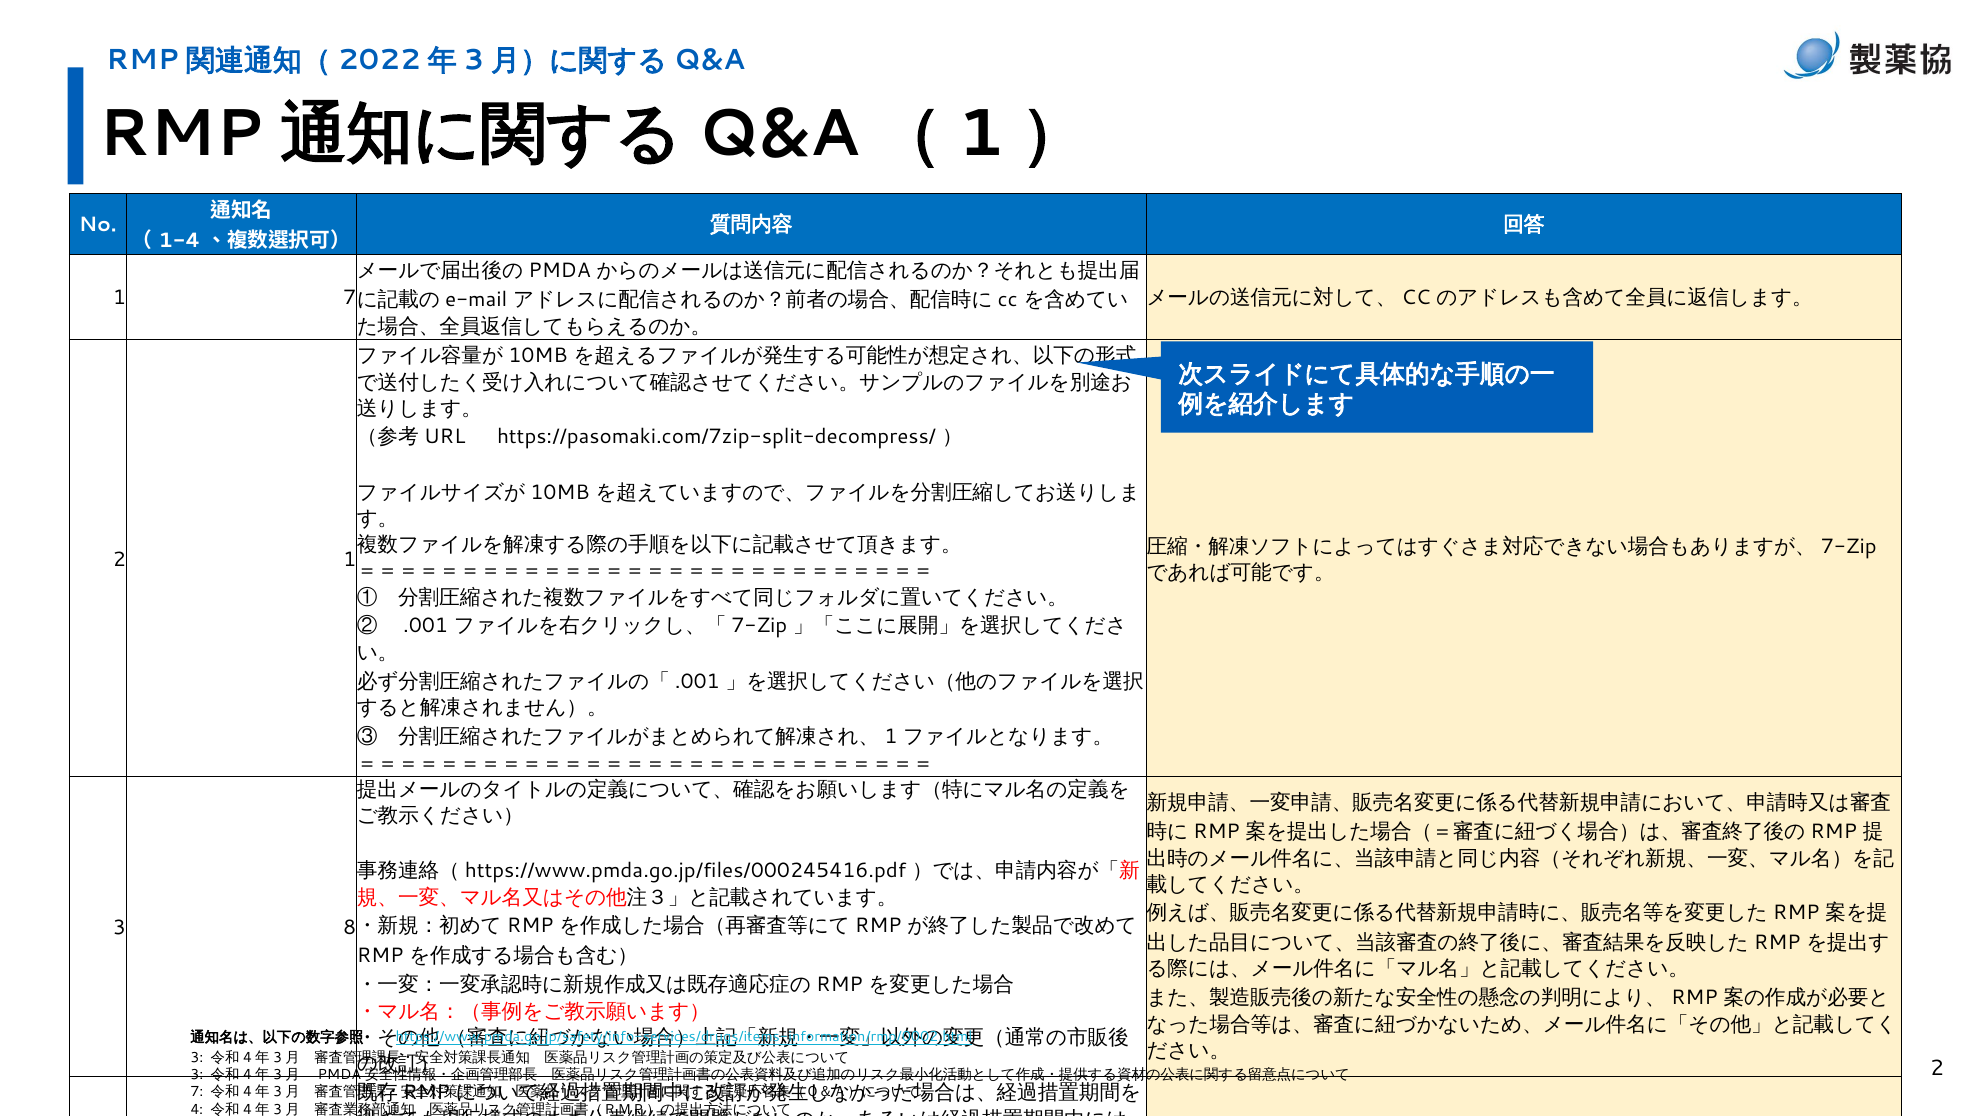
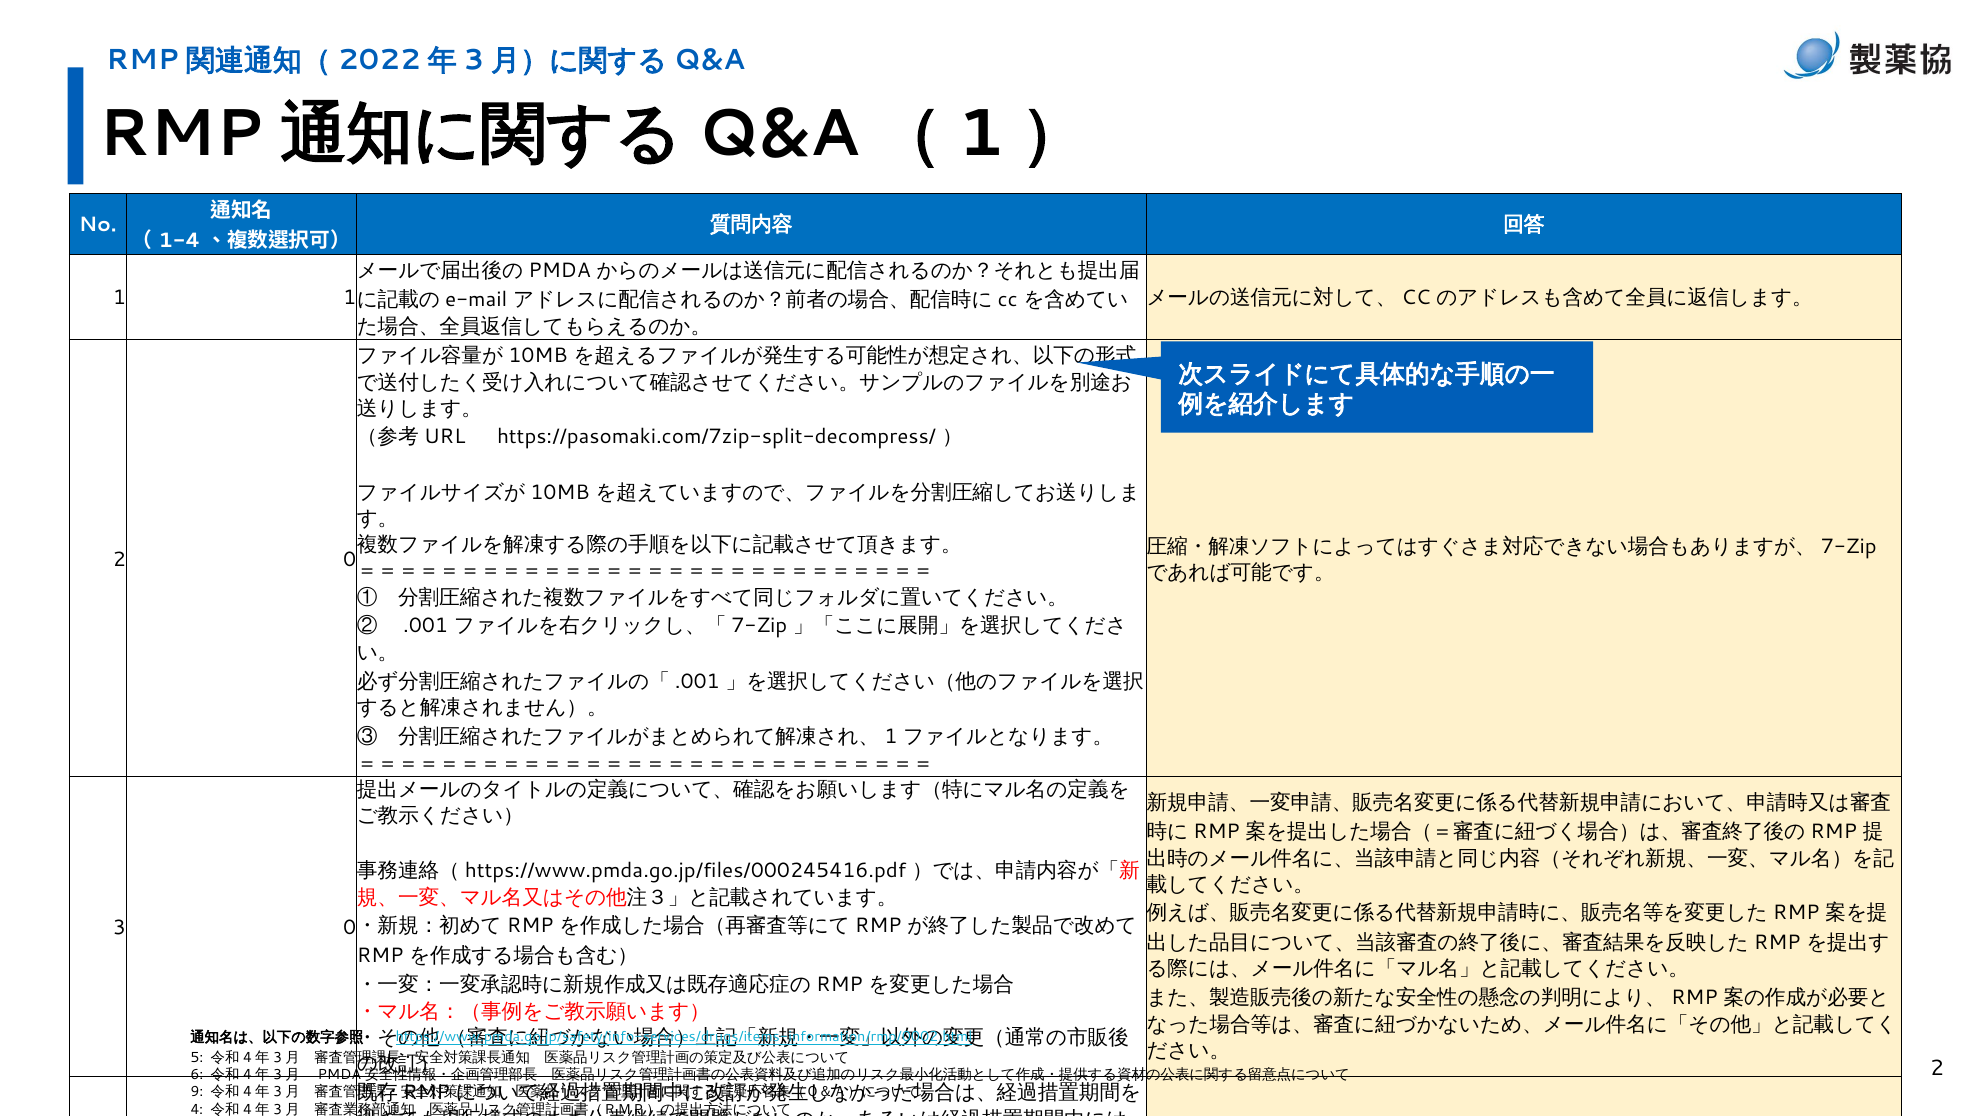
1 7: 7 -> 1 (350, 298)
2 1: 1 -> 0 (350, 559)
3 8: 8 -> 0 (350, 928)
3: 3 -> 5 (197, 1057)
3: 3 -> 6 (197, 1075)
7: 7 -> 9 (197, 1092)
